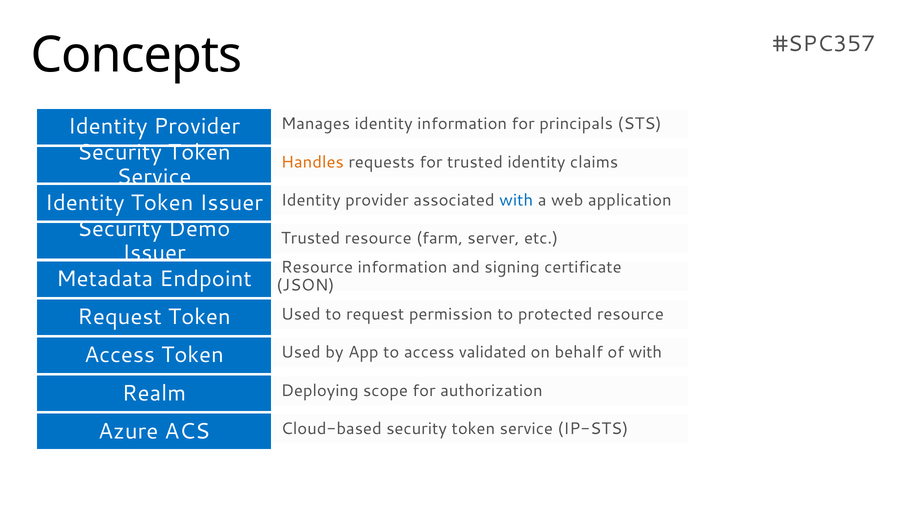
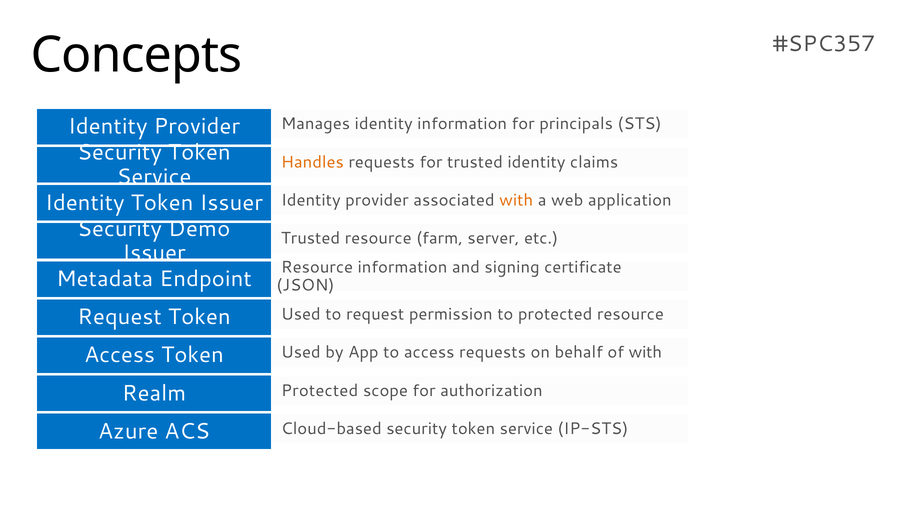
with colour: blue -> orange (516, 200)
access validated: validated -> requests (493, 353)
Deploying: Deploying -> Protected (320, 391)
